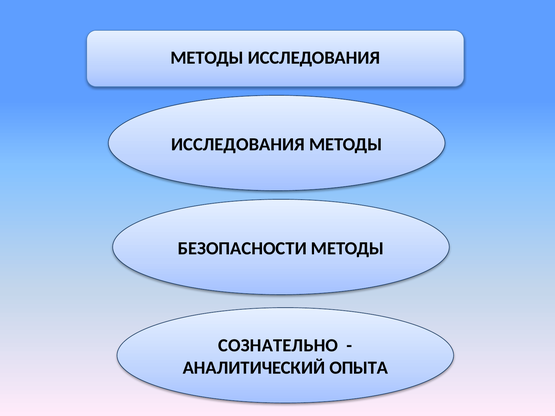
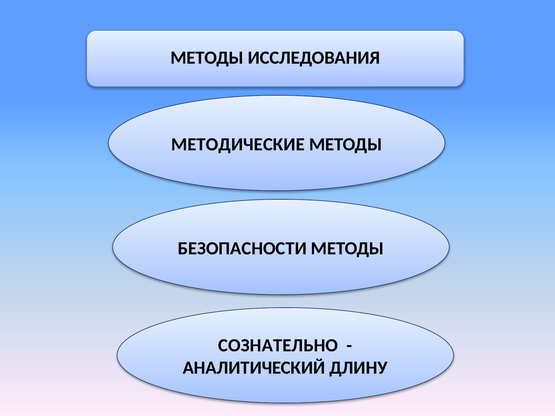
ИССЛЕДОВАНИЯ: ИССЛЕДОВАНИЯ -> МЕТОДИЧЕСКИЕ (238, 144)
ОПЫТА: ОПЫТА -> ДЛИНУ (359, 368)
